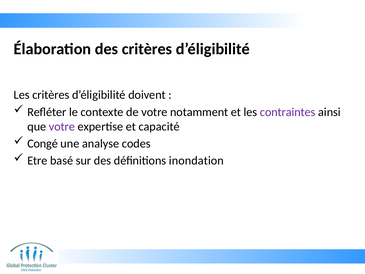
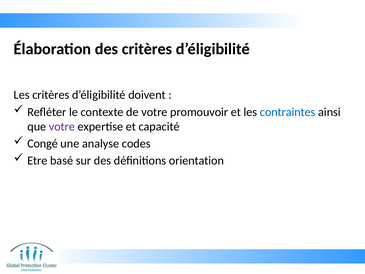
notamment: notamment -> promouvoir (199, 112)
contraintes colour: purple -> blue (288, 112)
inondation: inondation -> orientation (196, 161)
